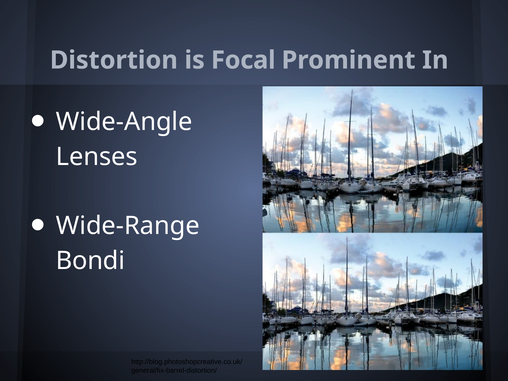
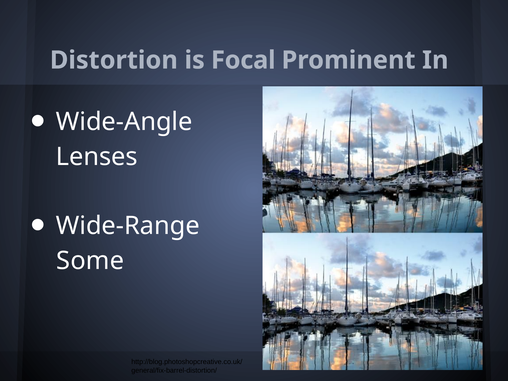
Bondi: Bondi -> Some (90, 261)
